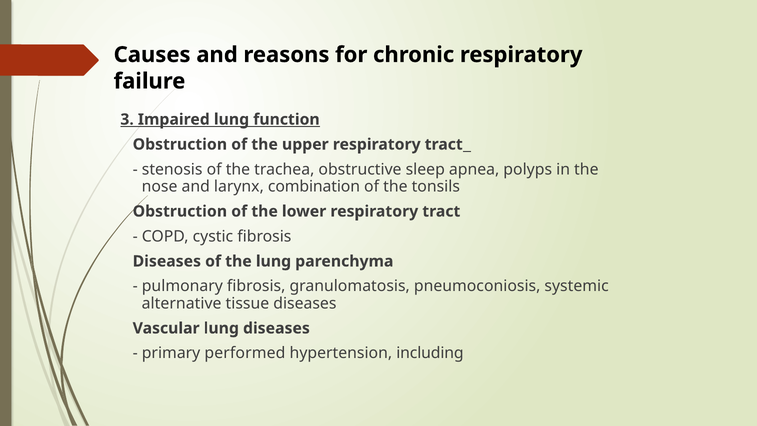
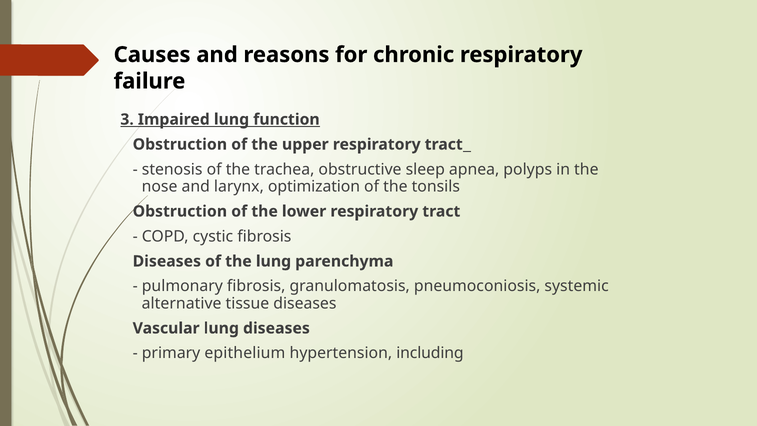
combination: combination -> optimization (314, 186)
performed: performed -> epithelium (245, 353)
